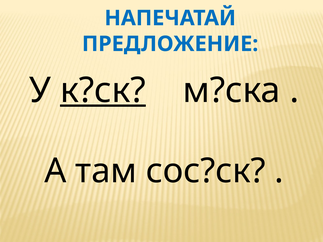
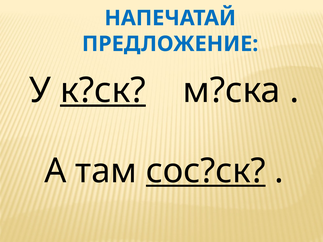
сос?ск underline: none -> present (206, 171)
